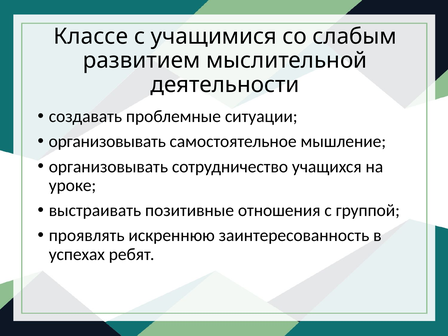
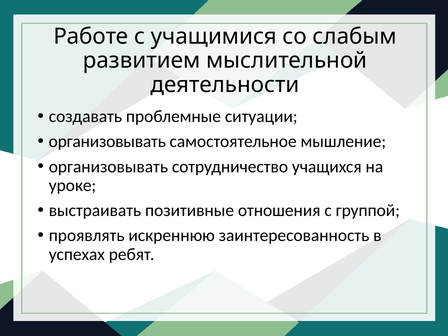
Классе: Классе -> Работе (91, 36)
